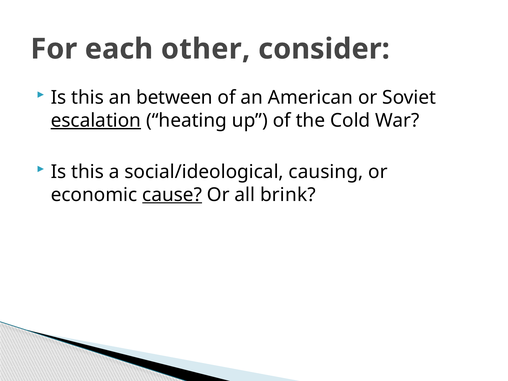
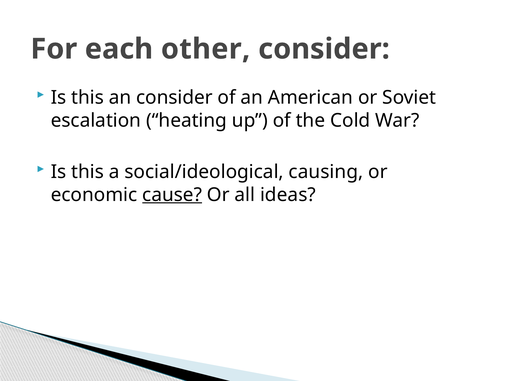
an between: between -> consider (174, 98)
escalation underline: present -> none (96, 120)
brink: brink -> ideas (288, 195)
